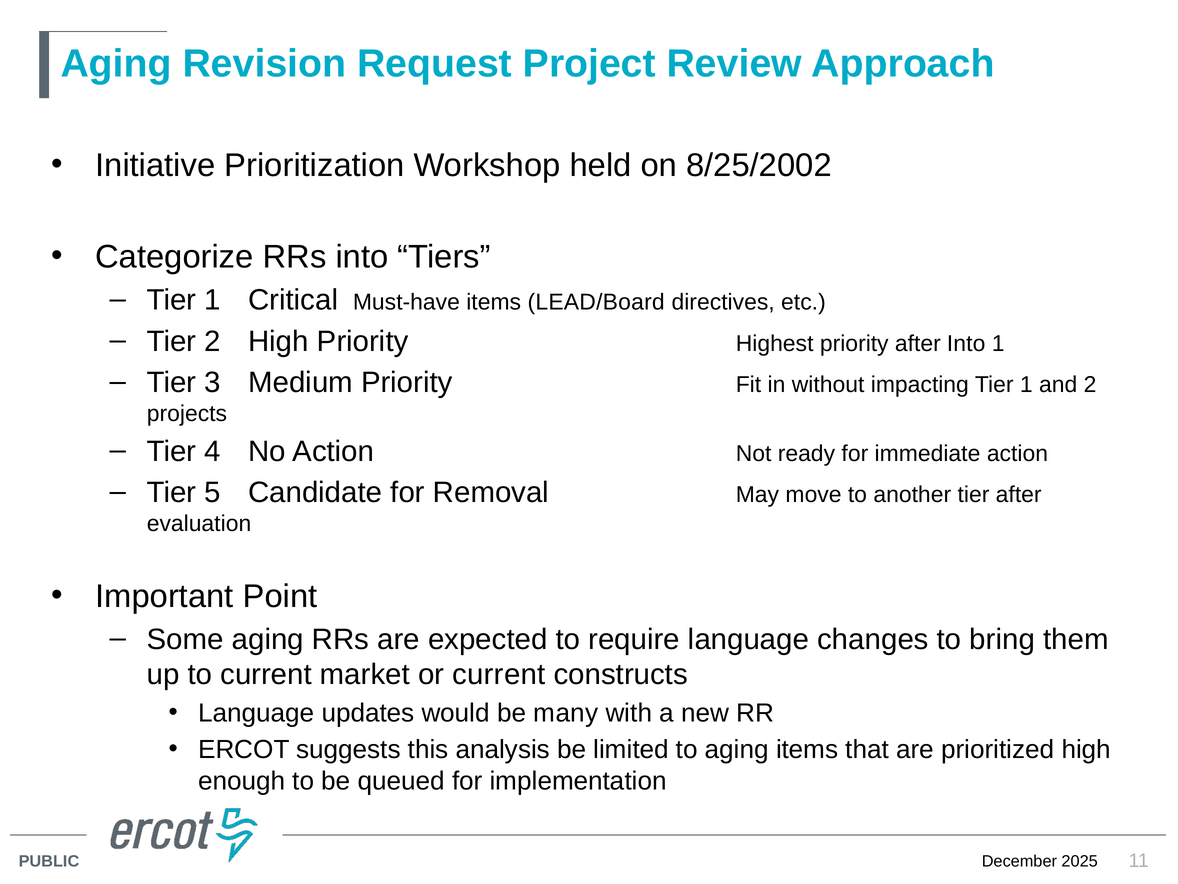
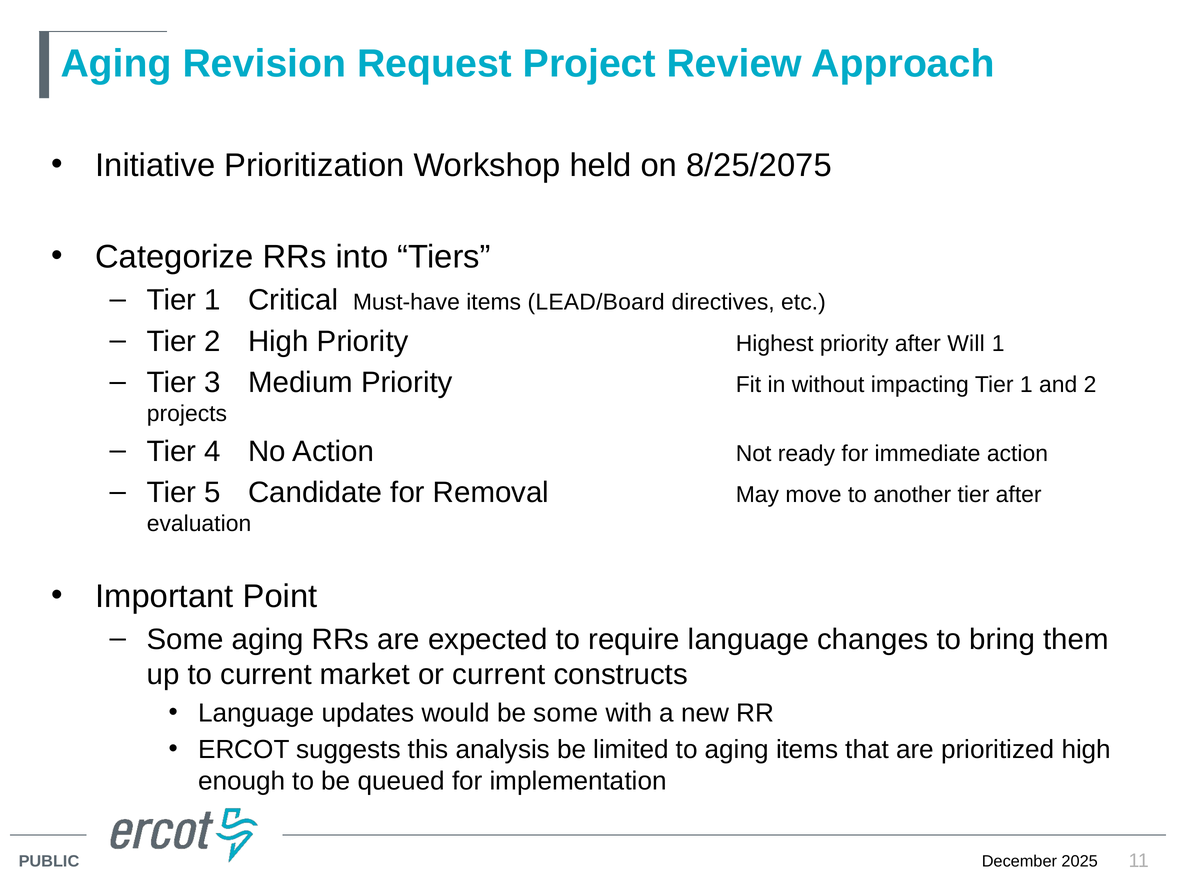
8/25/2002: 8/25/2002 -> 8/25/2075 (759, 165)
after Into: Into -> Will (966, 343)
be many: many -> some (566, 713)
